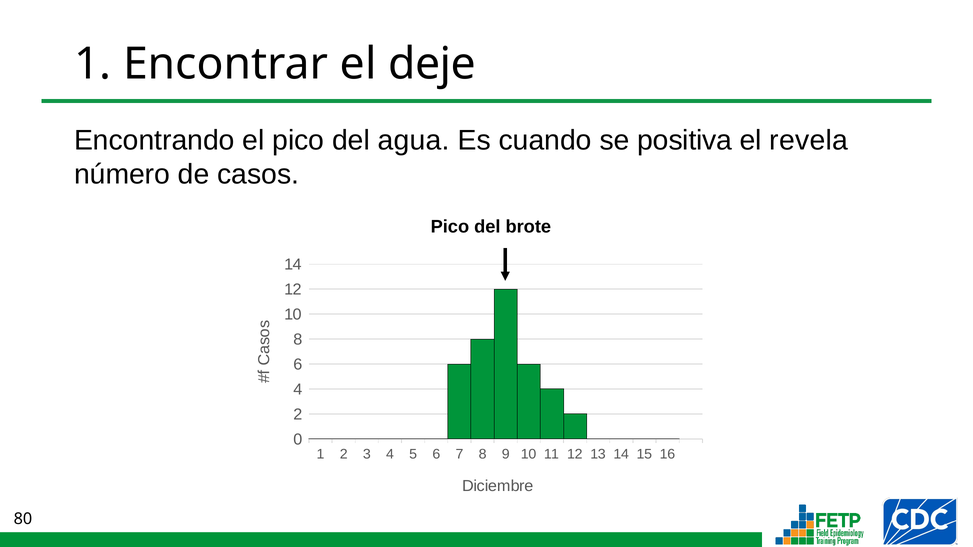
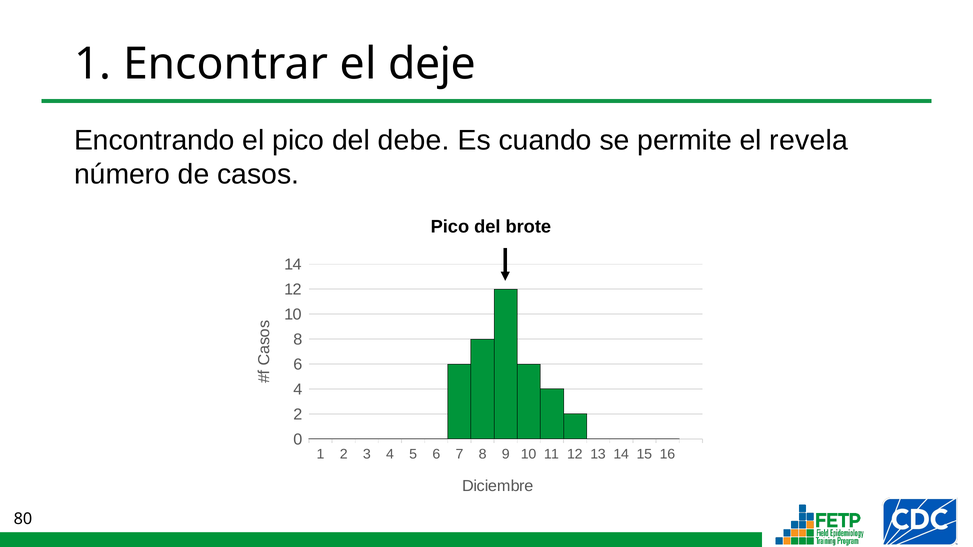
agua: agua -> debe (414, 141)
positiva: positiva -> permite (685, 141)
